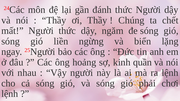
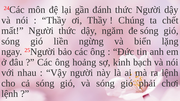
quần: quần -> bạch (142, 62)
